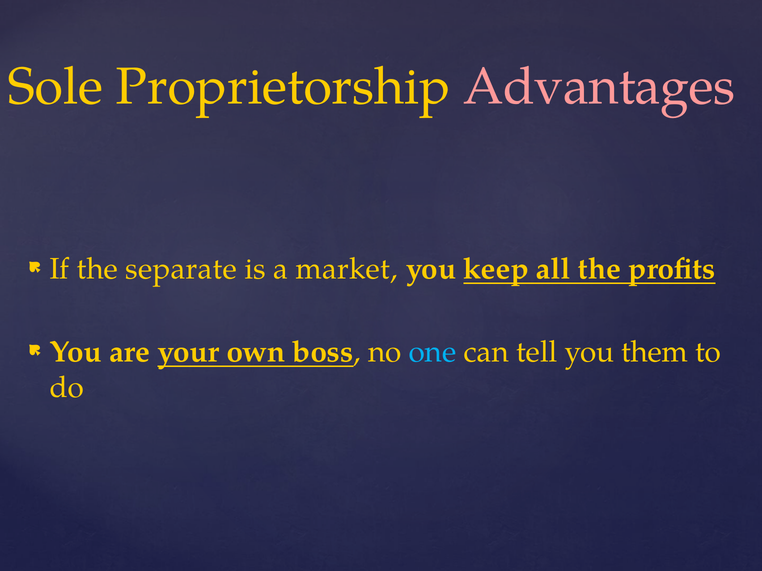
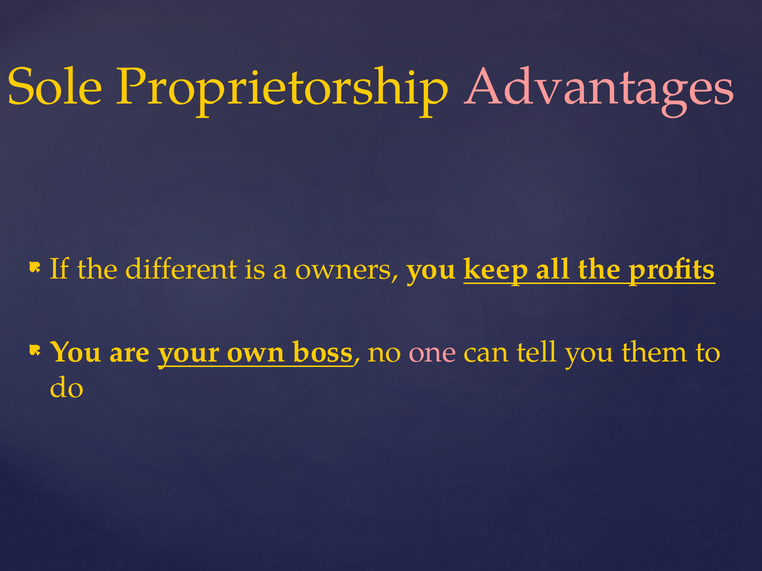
separate: separate -> different (181, 269)
market: market -> owners (347, 269)
one colour: light blue -> pink (433, 352)
